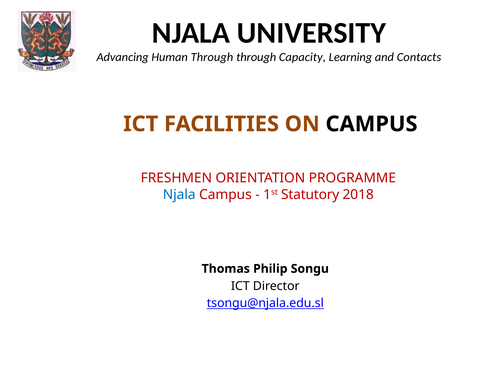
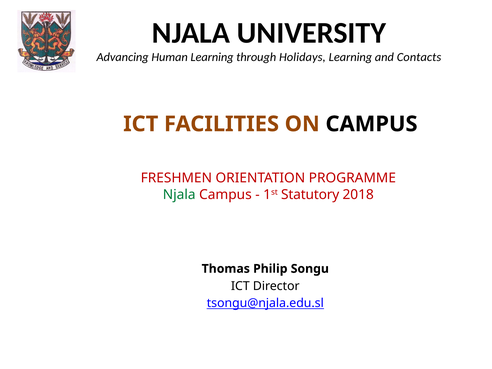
Human Through: Through -> Learning (212, 57)
Capacity: Capacity -> Holidays (302, 57)
Njala colour: blue -> green (179, 195)
